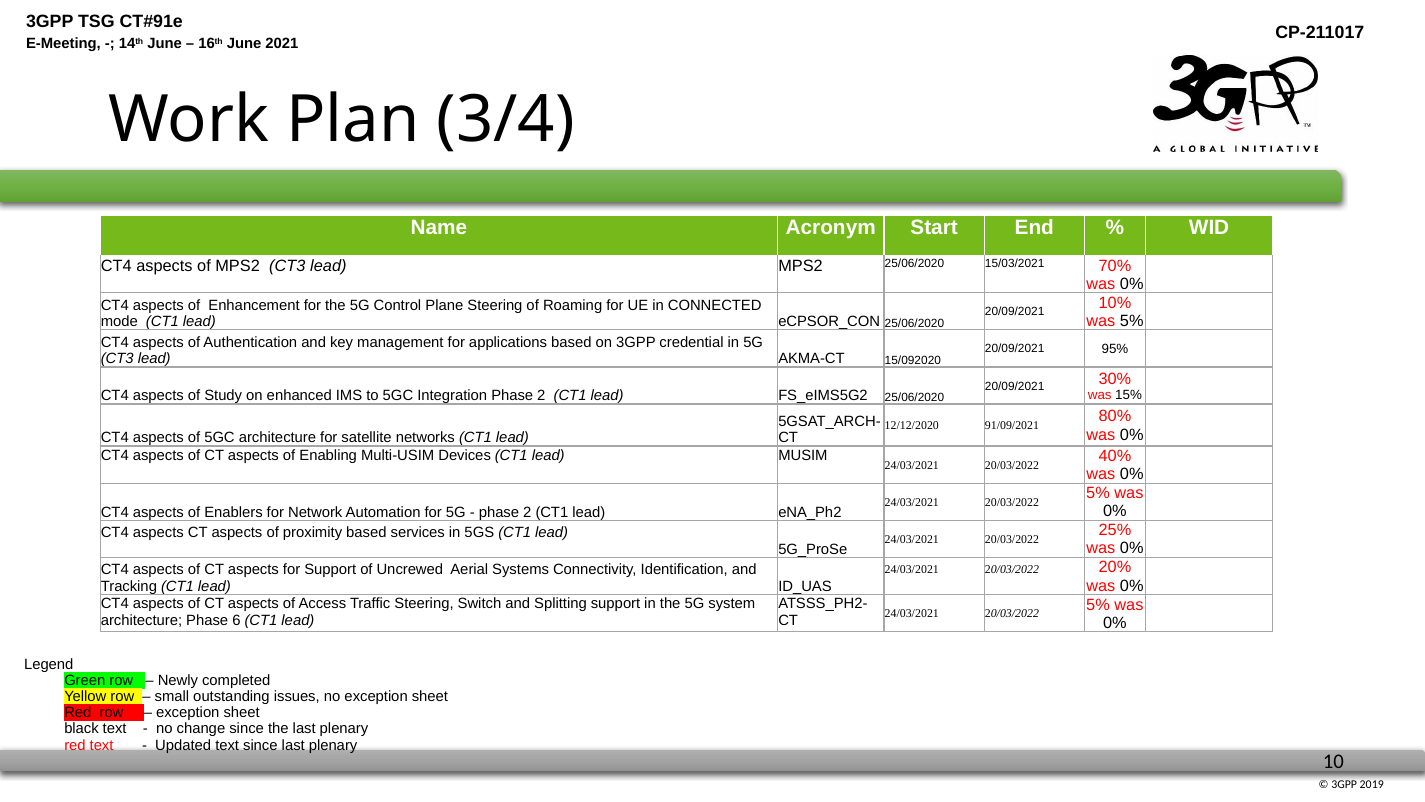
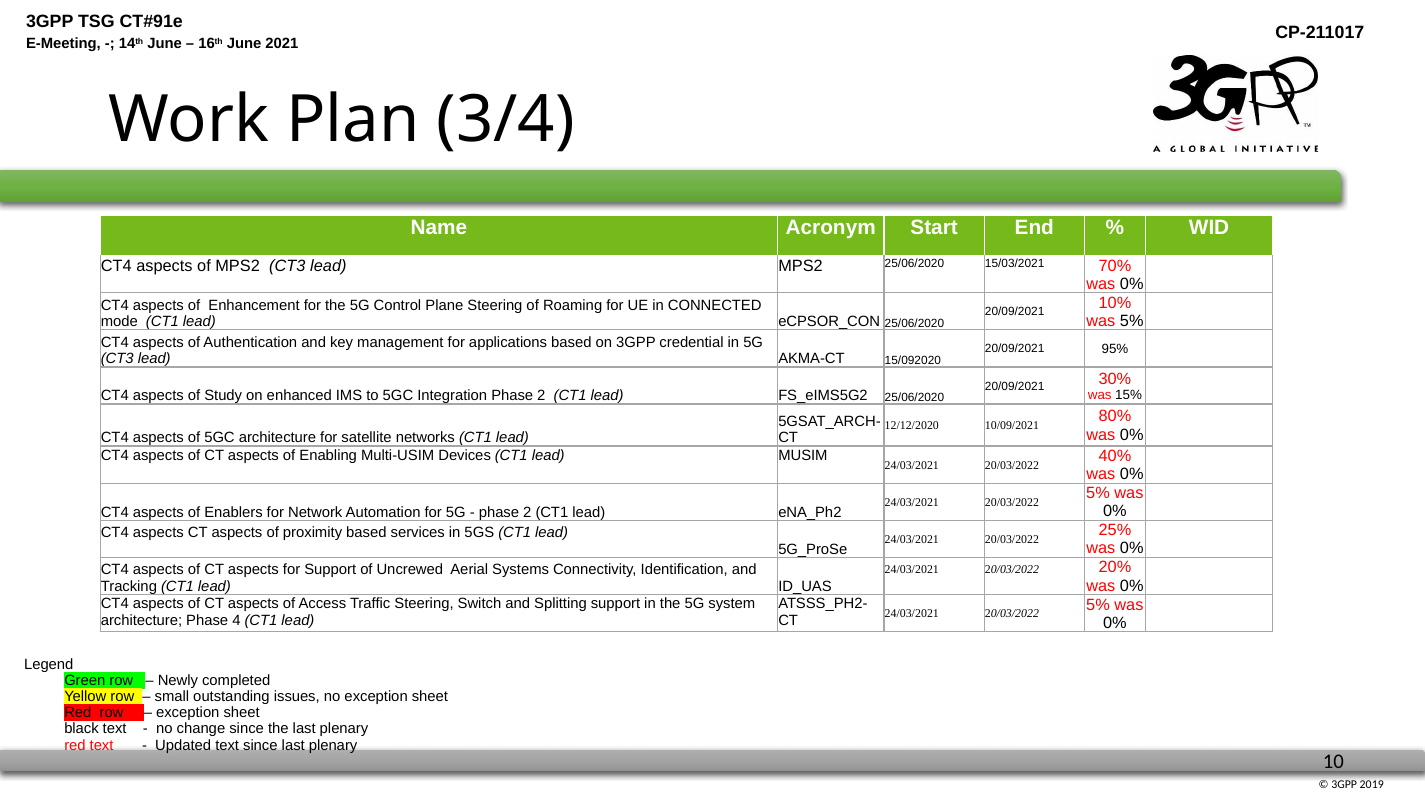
91/09/2021: 91/09/2021 -> 10/09/2021 (1012, 425)
6: 6 -> 4 (236, 620)
